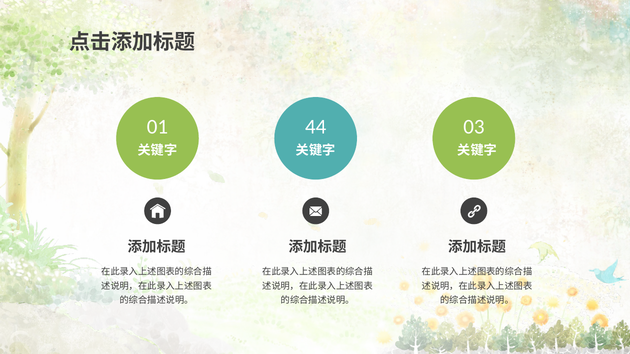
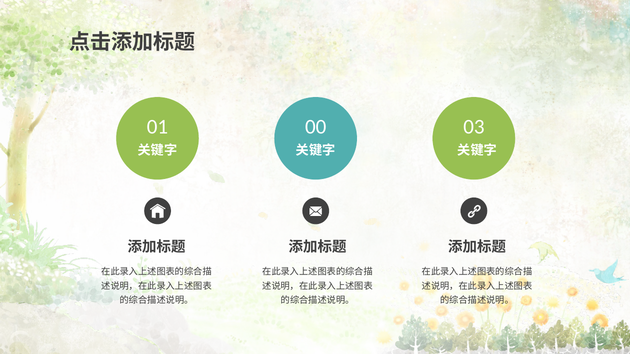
44: 44 -> 00 (316, 127)
